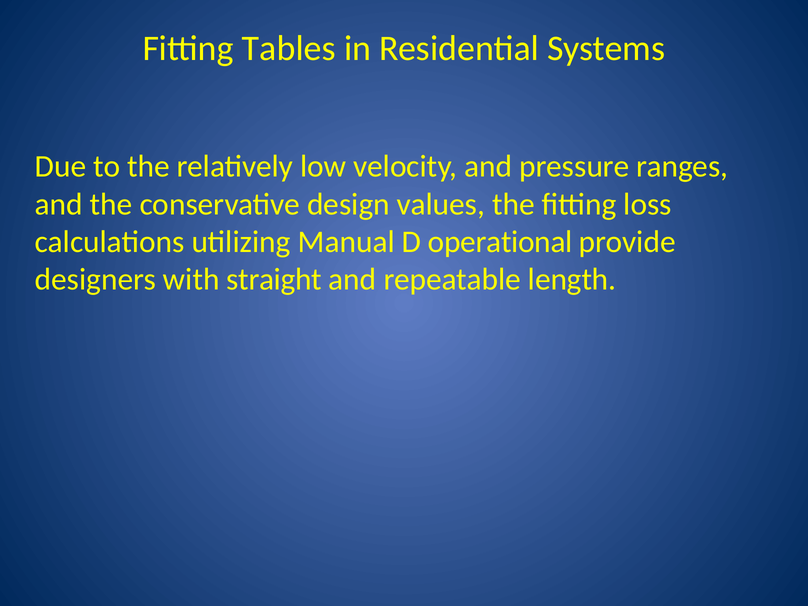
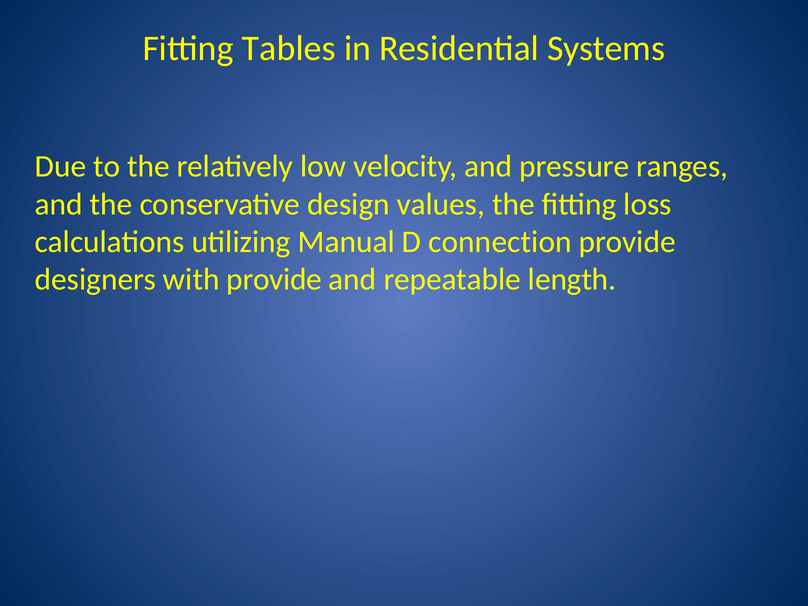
operational: operational -> connection (500, 242)
with straight: straight -> provide (274, 280)
